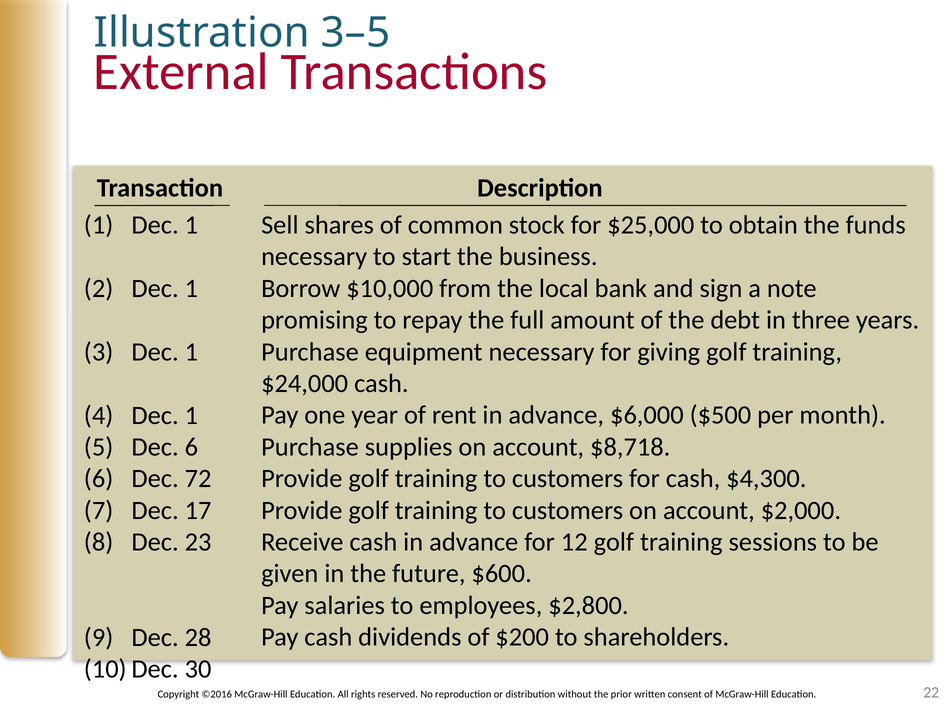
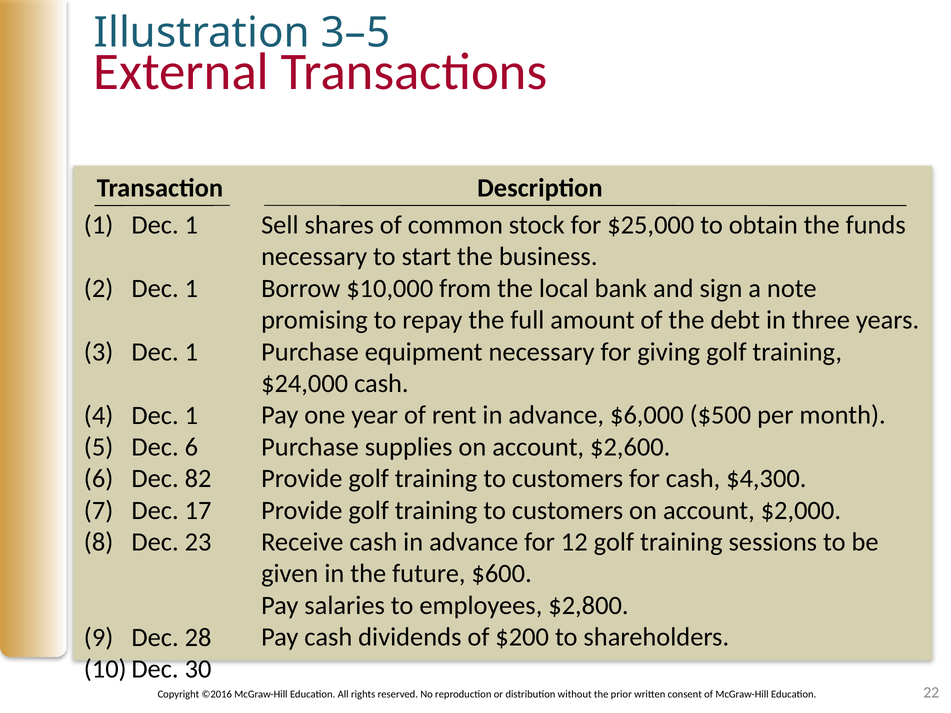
$8,718: $8,718 -> $2,600 (630, 447)
72: 72 -> 82 (198, 479)
